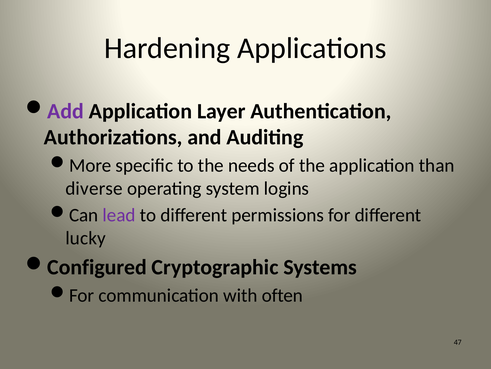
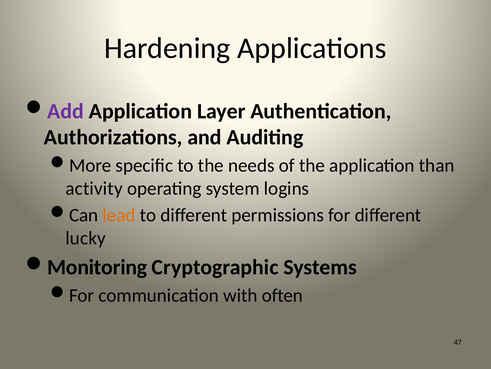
diverse: diverse -> activity (94, 188)
lead colour: purple -> orange (119, 215)
Configured: Configured -> Monitoring (97, 267)
